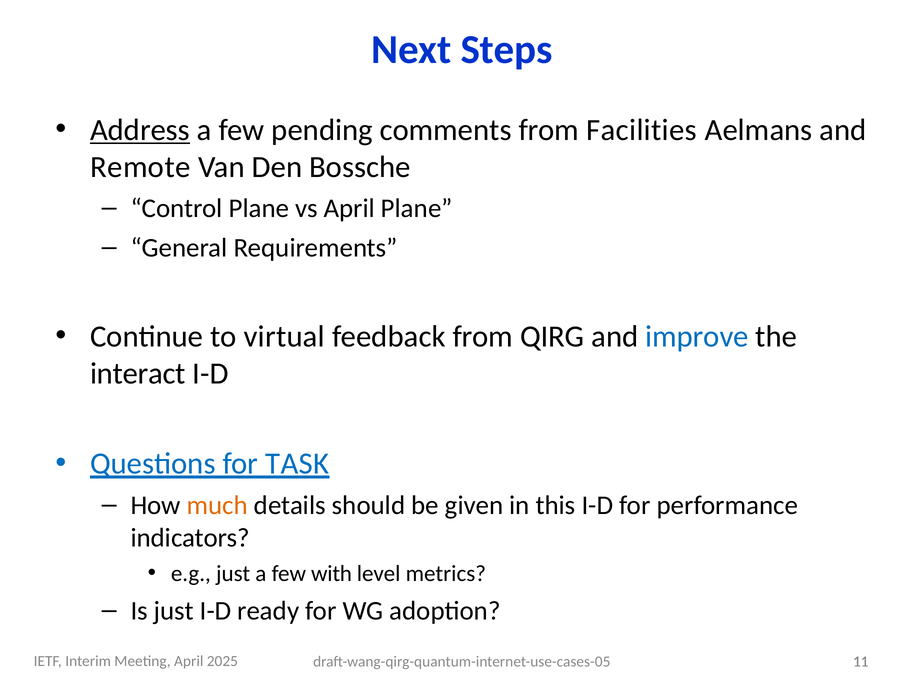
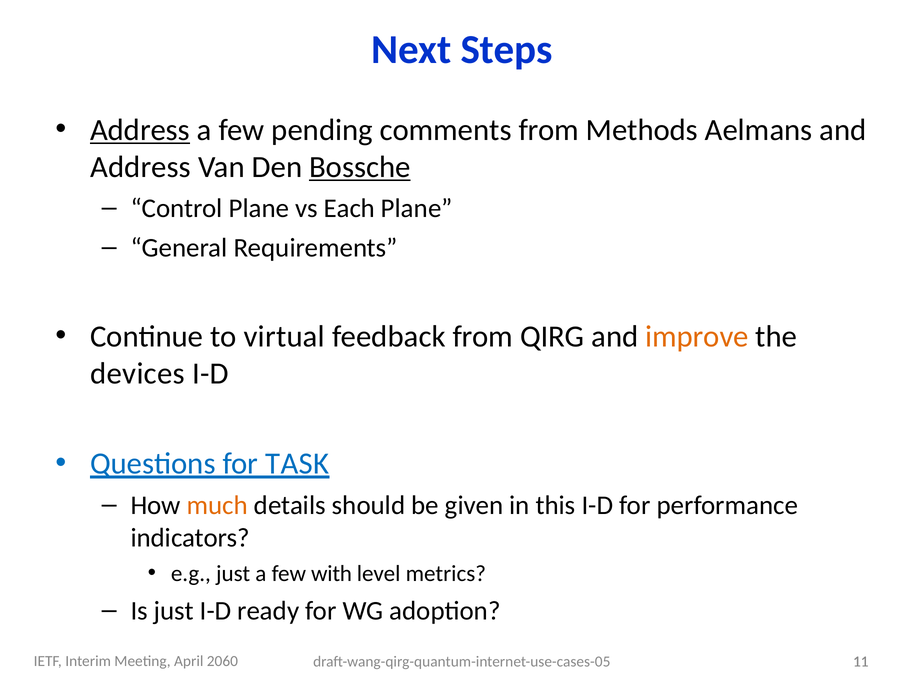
Facilities: Facilities -> Methods (642, 130)
Remote: Remote -> Address (141, 167)
Bossche underline: none -> present (360, 167)
vs April: April -> Each (349, 209)
improve colour: blue -> orange (697, 336)
interact: interact -> devices (138, 373)
2025: 2025 -> 2060 (222, 661)
